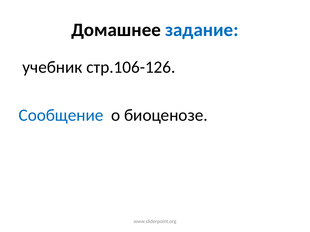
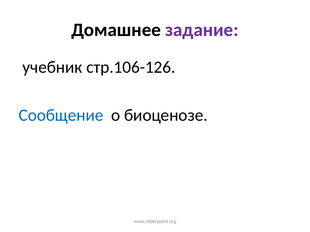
задание colour: blue -> purple (202, 30)
